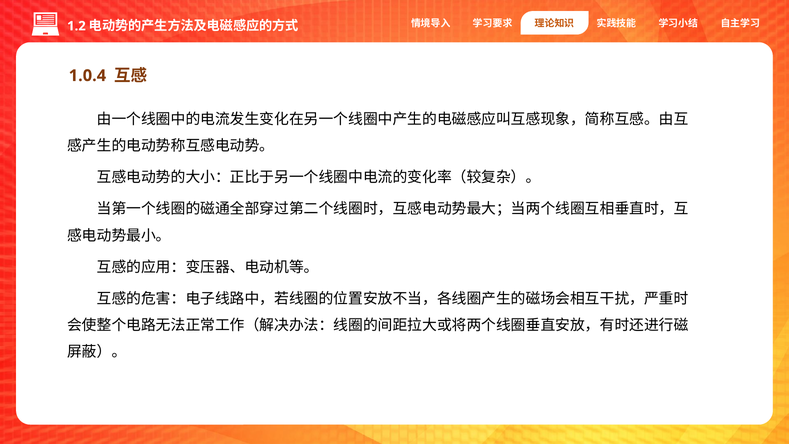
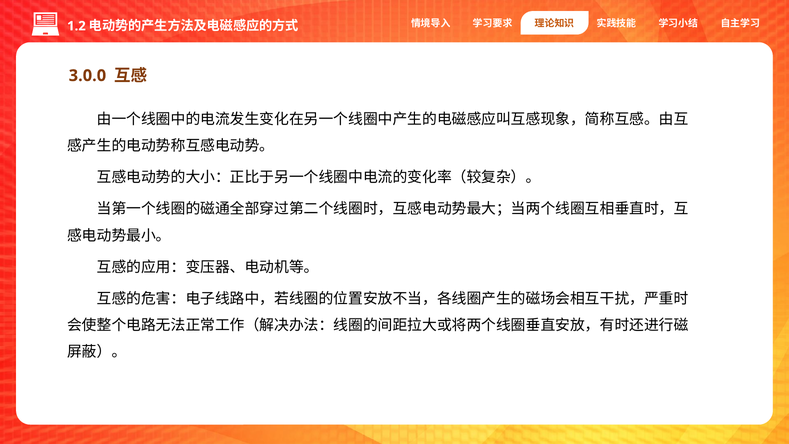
1.0.4: 1.0.4 -> 3.0.0 (87, 76)
